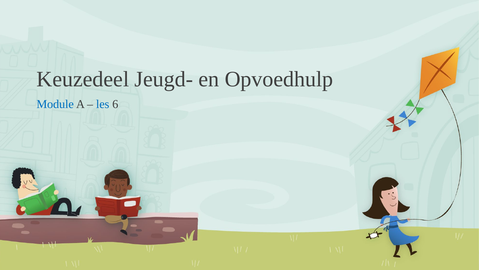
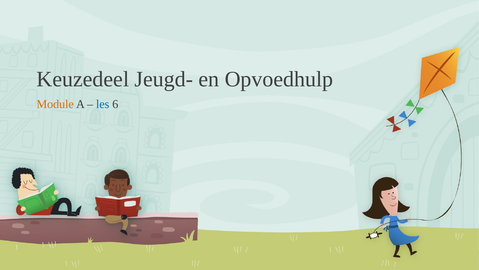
Module colour: blue -> orange (55, 104)
